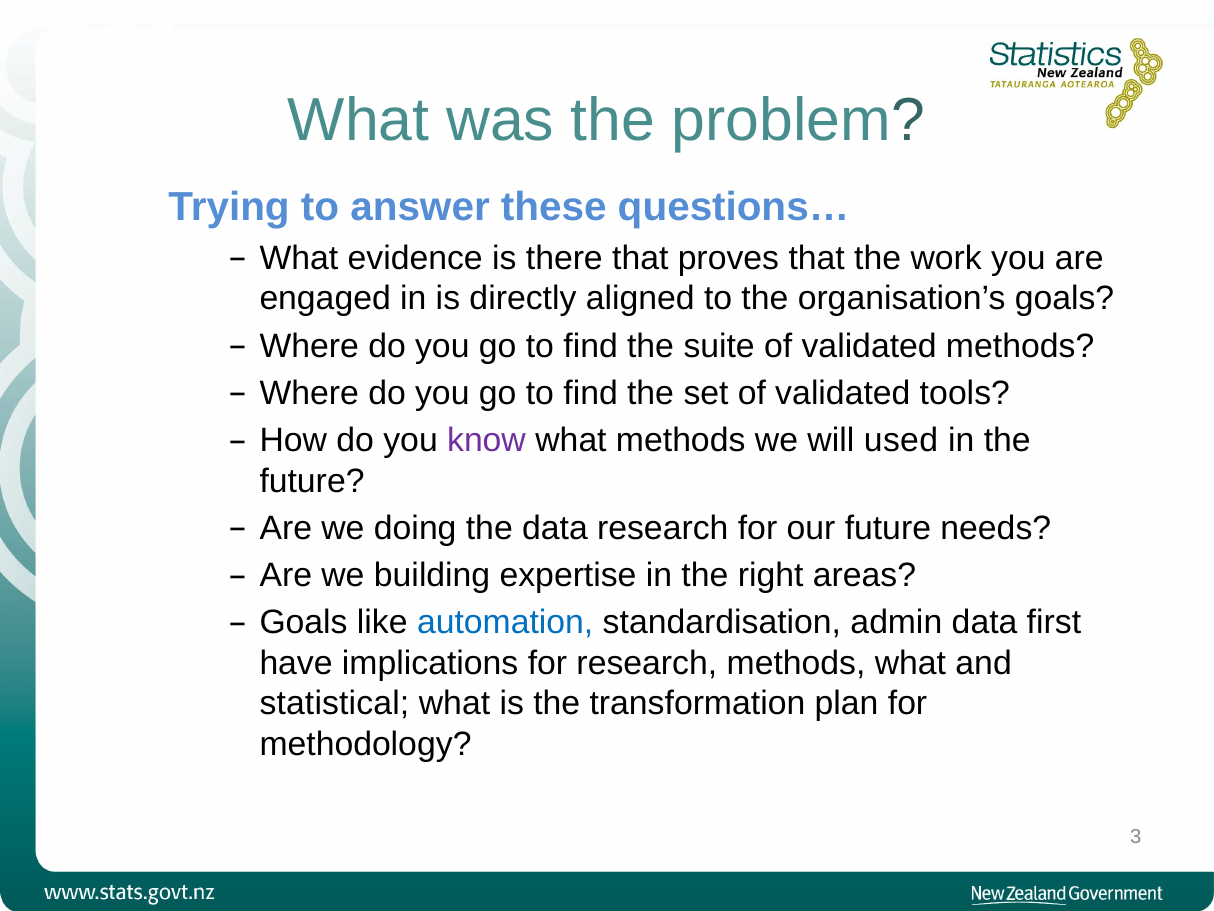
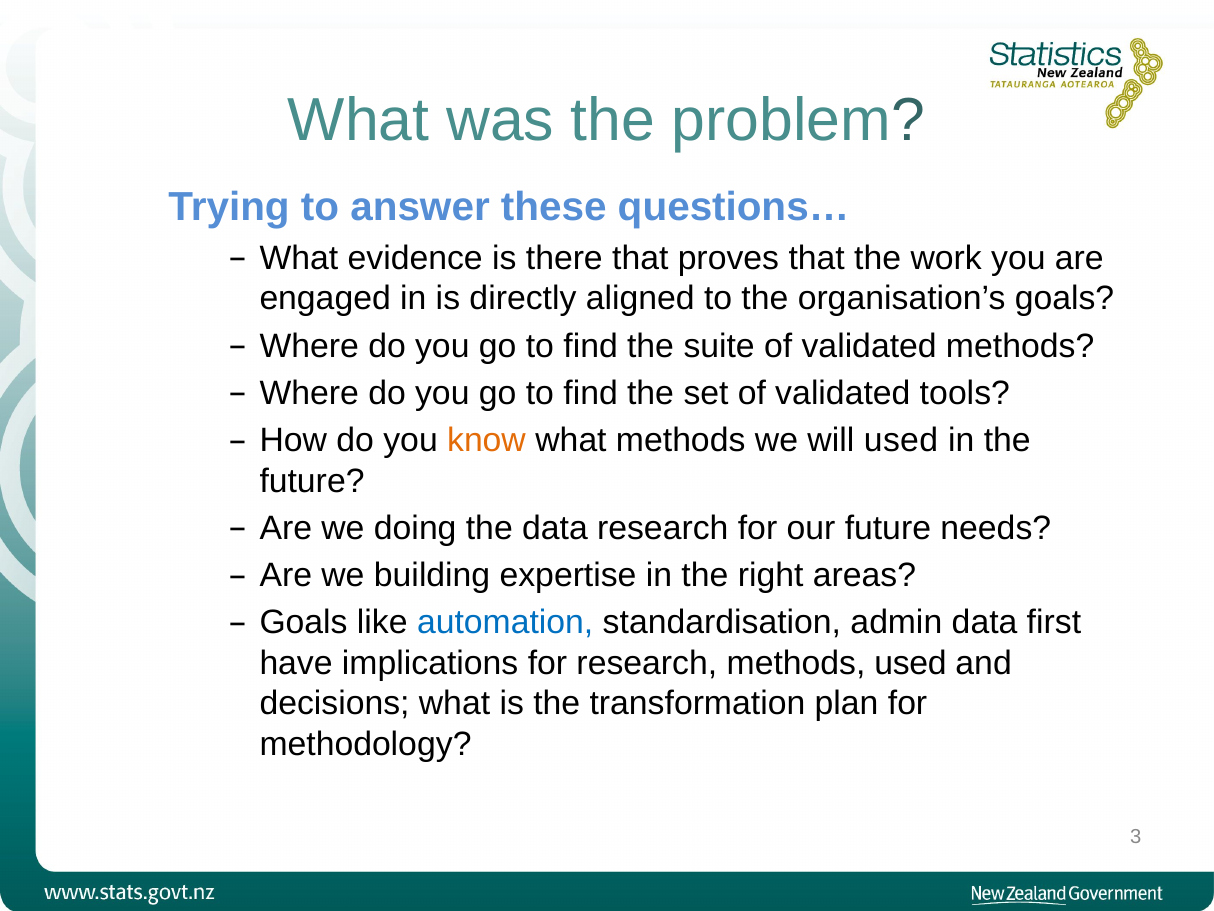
know colour: purple -> orange (486, 440)
methods what: what -> used (911, 663)
statistical: statistical -> decisions (335, 703)
